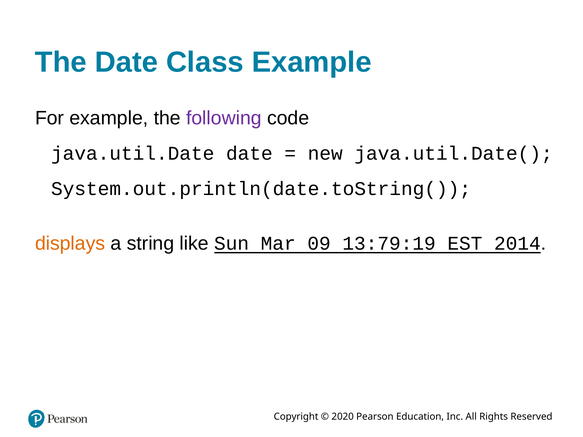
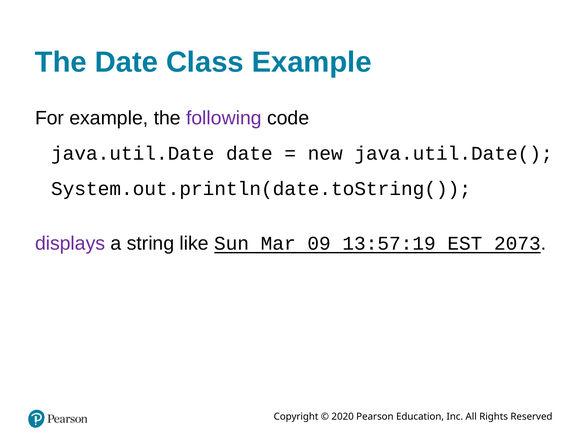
displays colour: orange -> purple (70, 243)
13:79:19: 13:79:19 -> 13:57:19 (389, 243)
2014: 2014 -> 2073 (518, 243)
